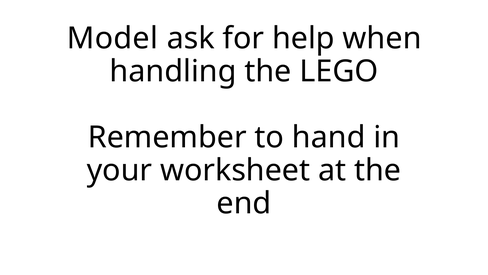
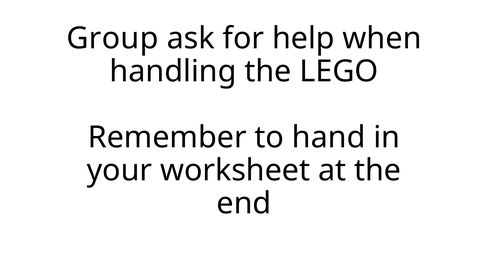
Model: Model -> Group (112, 38)
